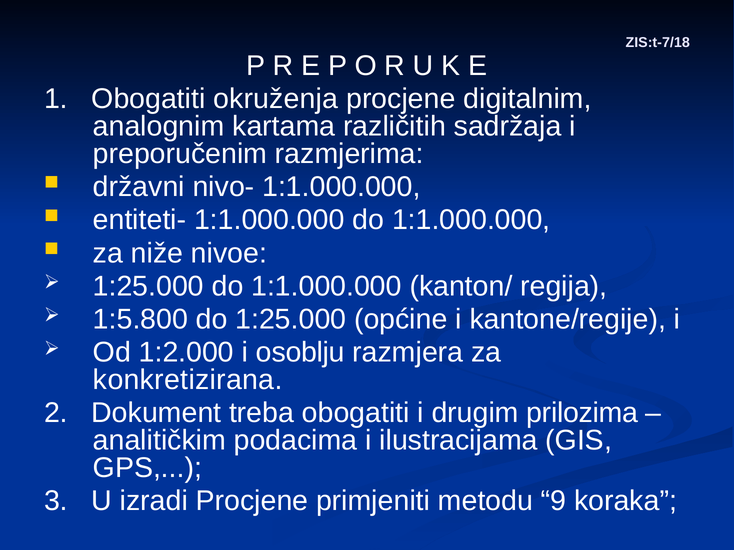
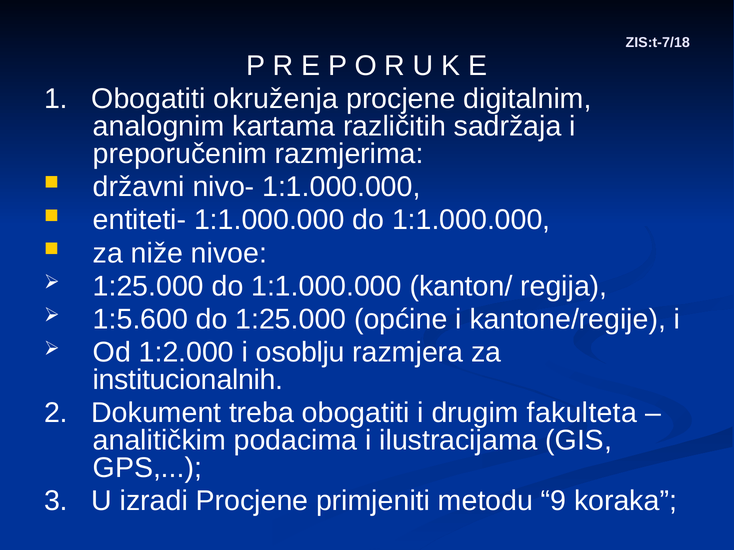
1:5.800: 1:5.800 -> 1:5.600 (140, 320)
konkretizirana: konkretizirana -> institucionalnih (188, 380)
prilozima: prilozima -> fakulteta (582, 413)
